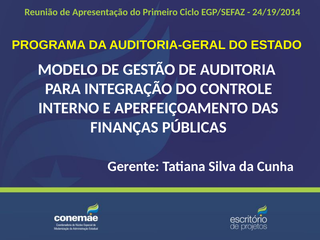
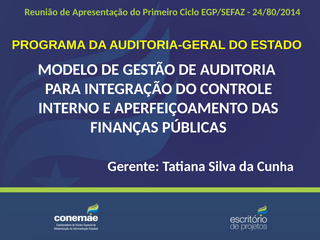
24/19/2014: 24/19/2014 -> 24/80/2014 (276, 12)
